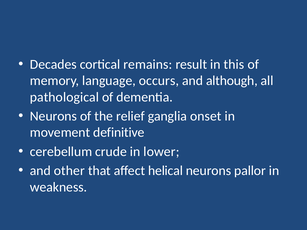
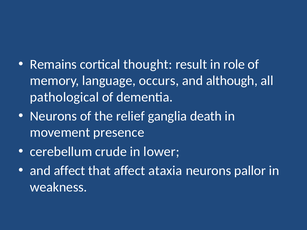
Decades: Decades -> Remains (53, 64)
remains: remains -> thought (148, 64)
this: this -> role (234, 64)
onset: onset -> death (206, 116)
definitive: definitive -> presence (119, 133)
and other: other -> affect (69, 171)
helical: helical -> ataxia (165, 171)
